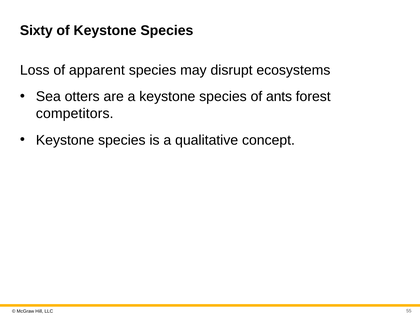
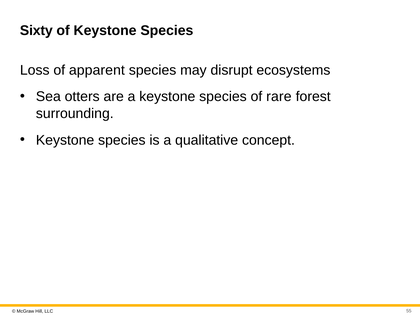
ants: ants -> rare (279, 97)
competitors: competitors -> surrounding (75, 114)
